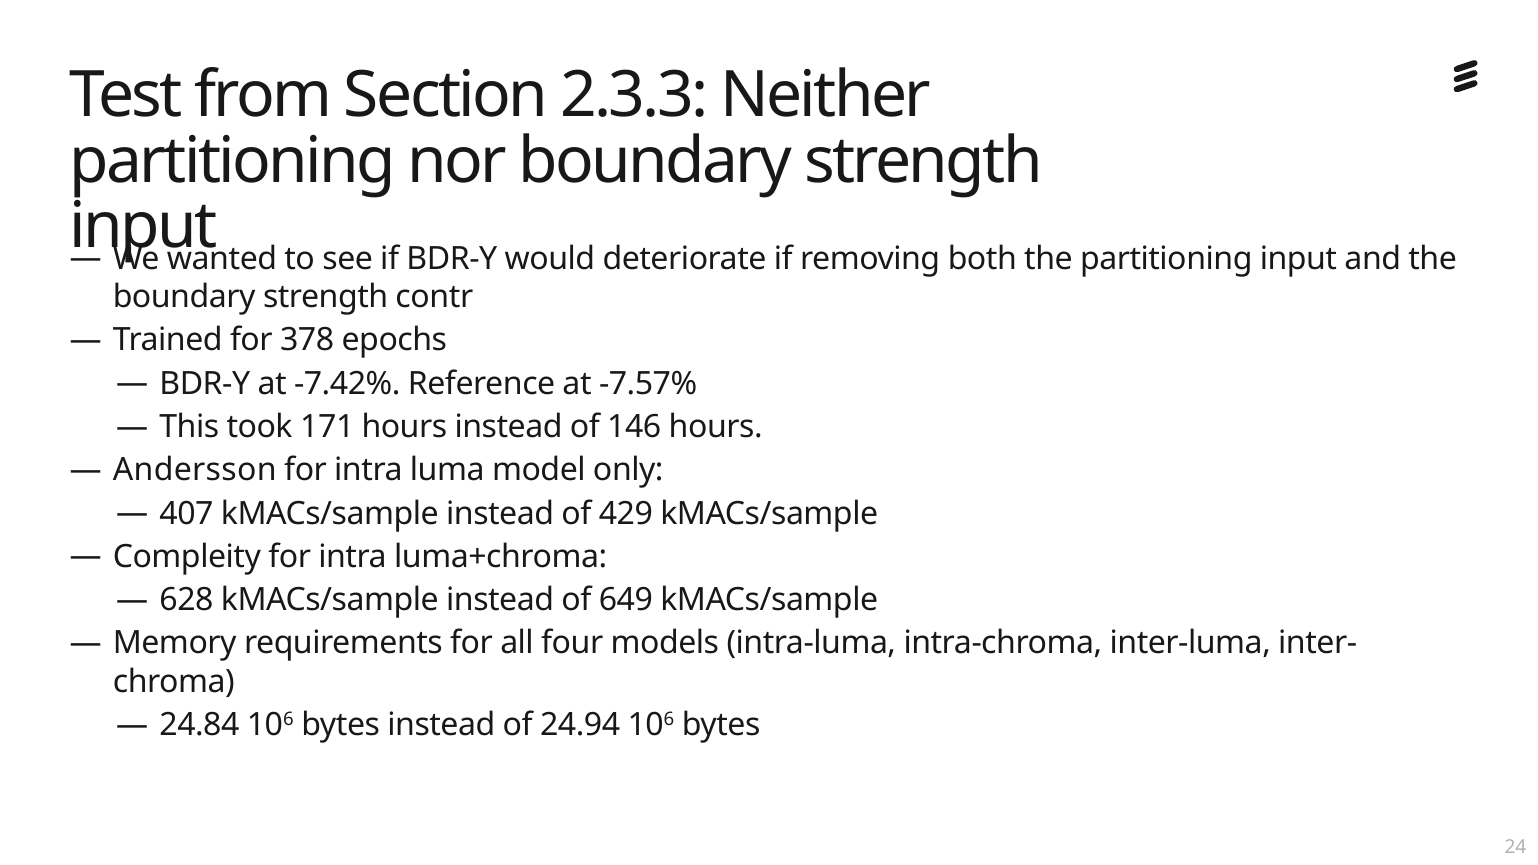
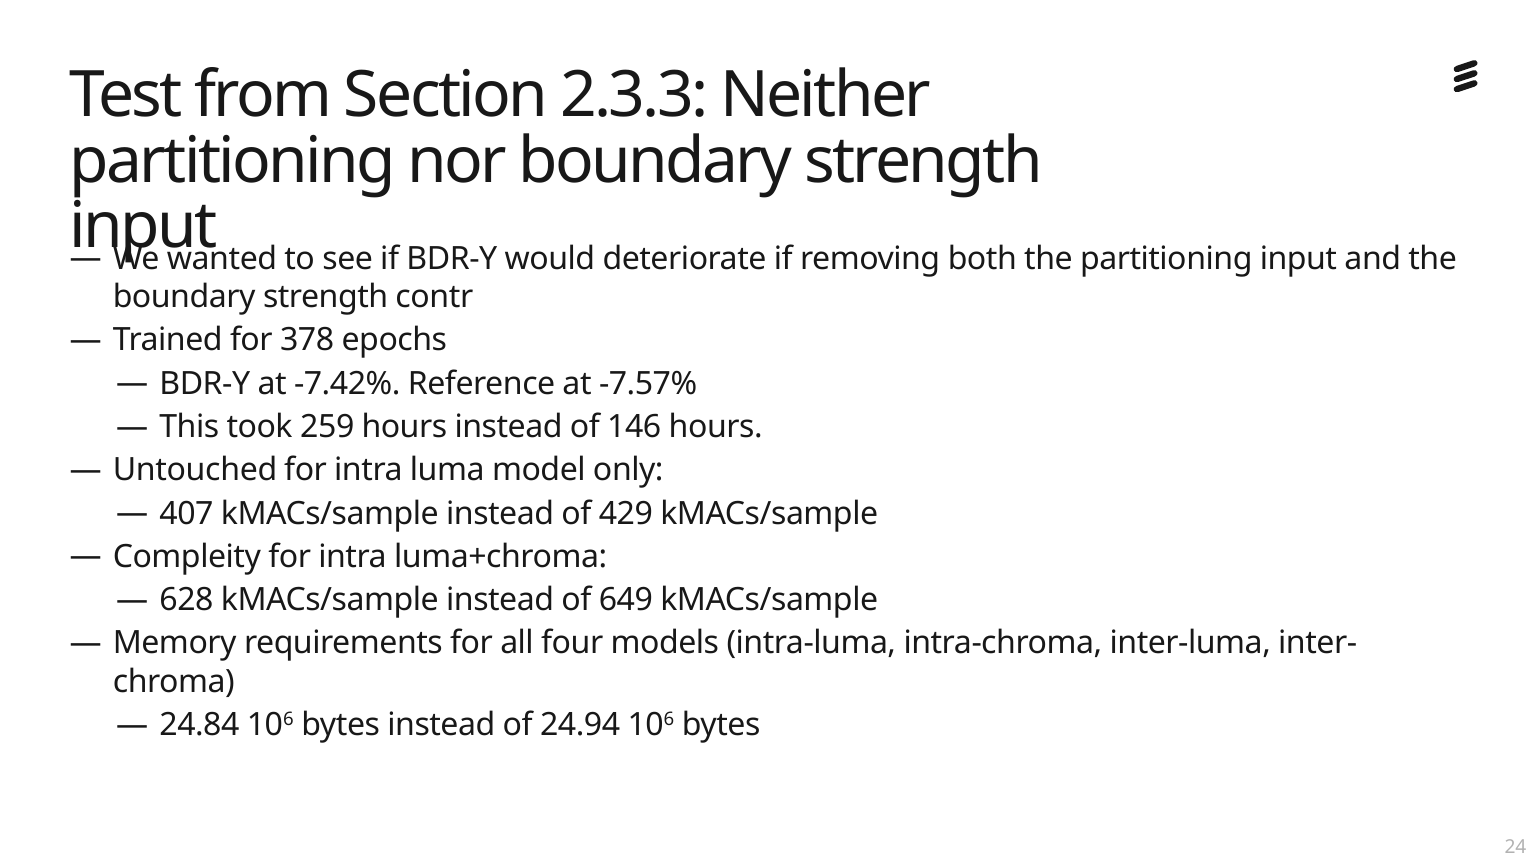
171: 171 -> 259 (327, 427)
Andersson: Andersson -> Untouched (195, 470)
